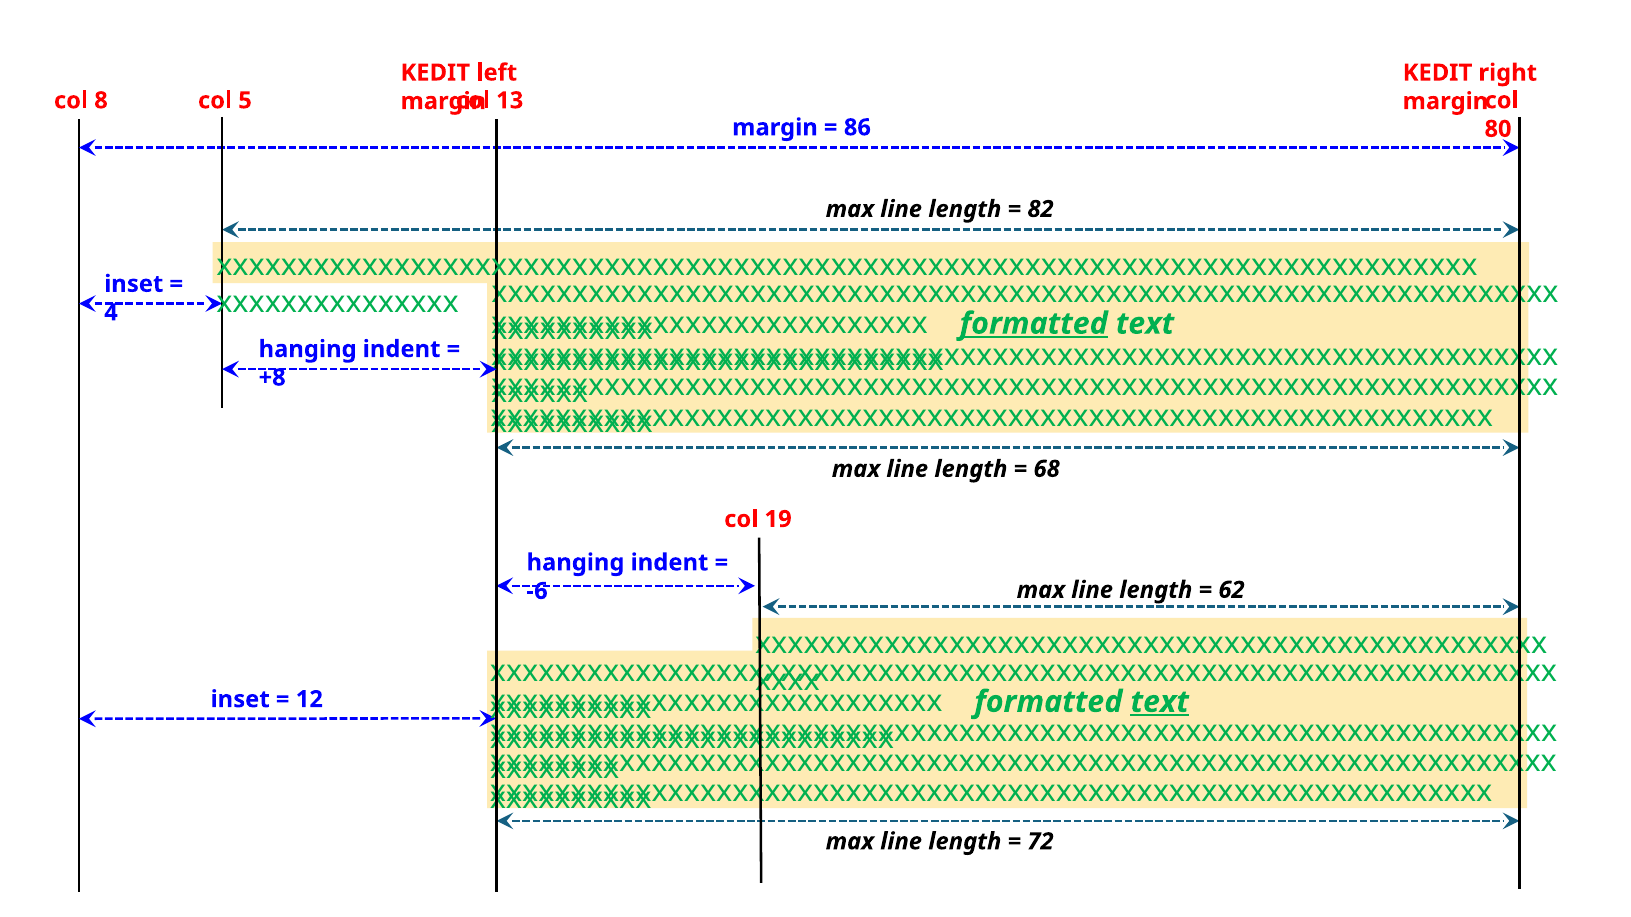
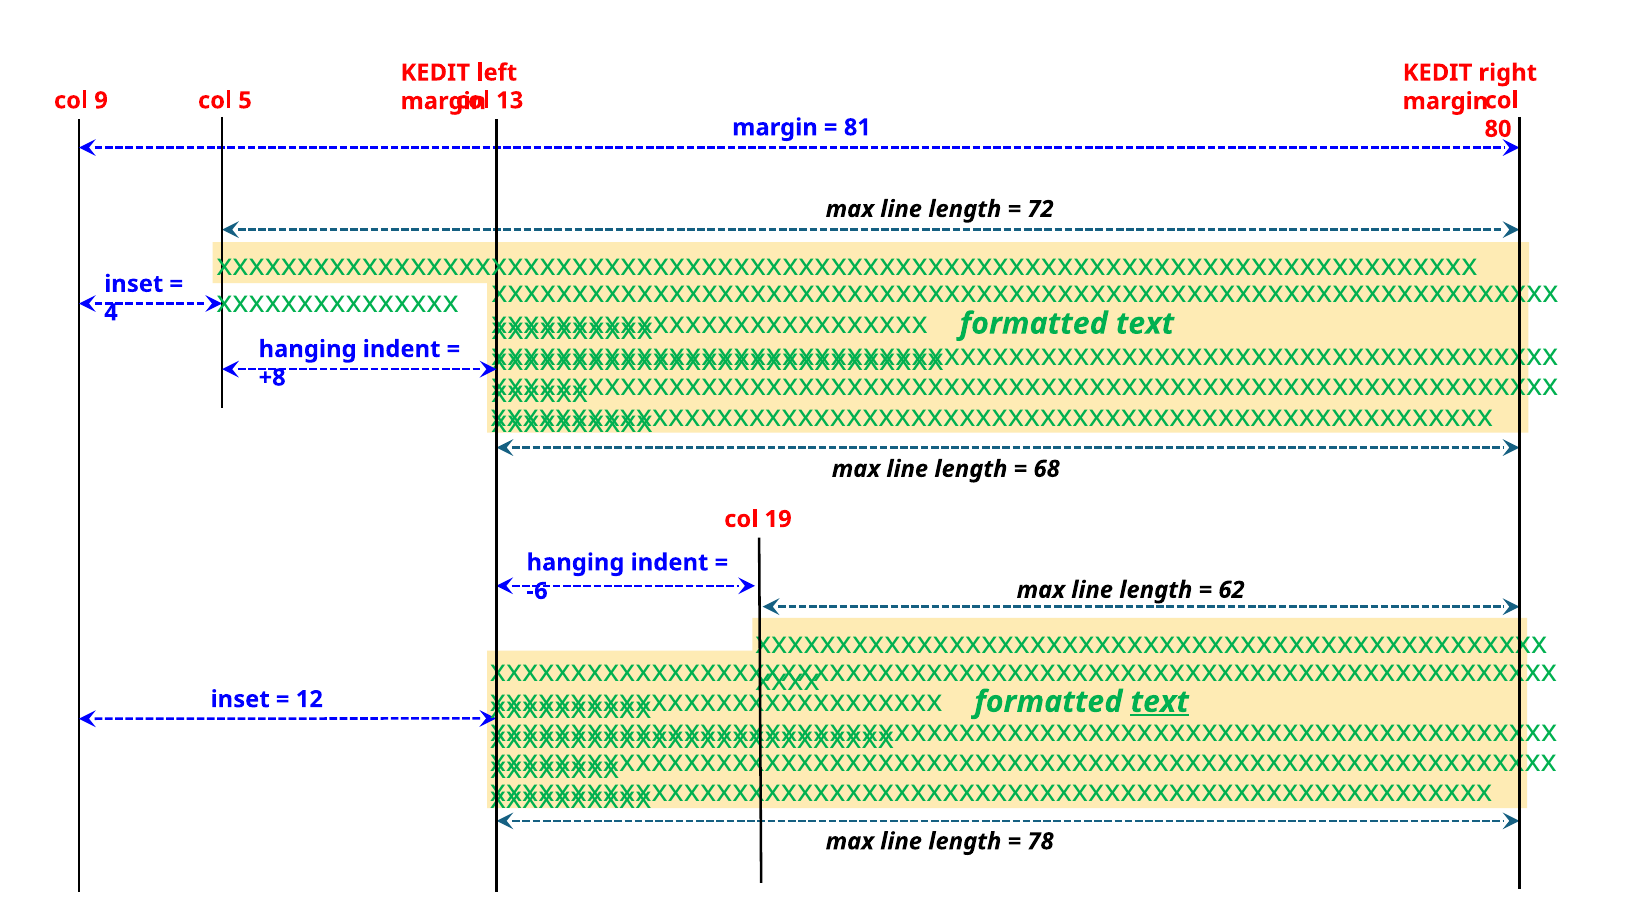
8: 8 -> 9 (101, 101)
86: 86 -> 81 (857, 128)
82: 82 -> 72 (1041, 209)
formatted underline: present -> none (1034, 324)
72: 72 -> 78 (1041, 842)
